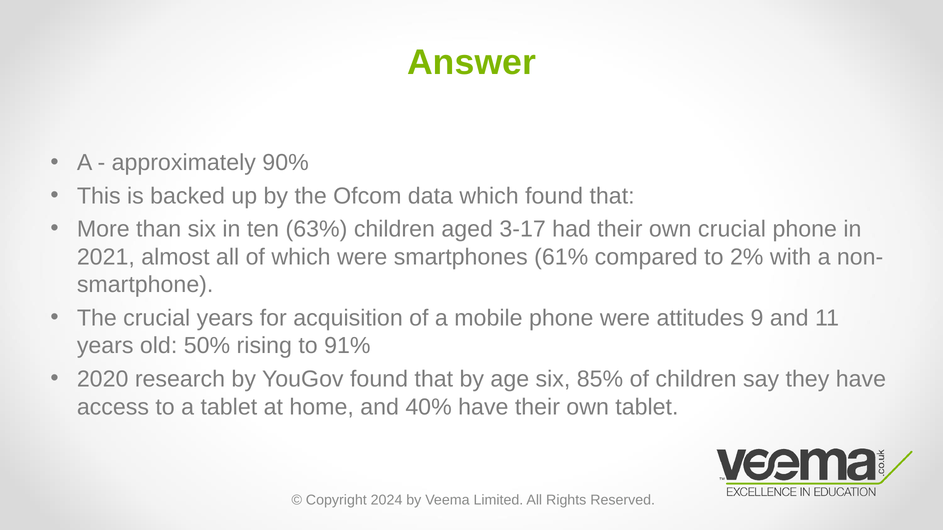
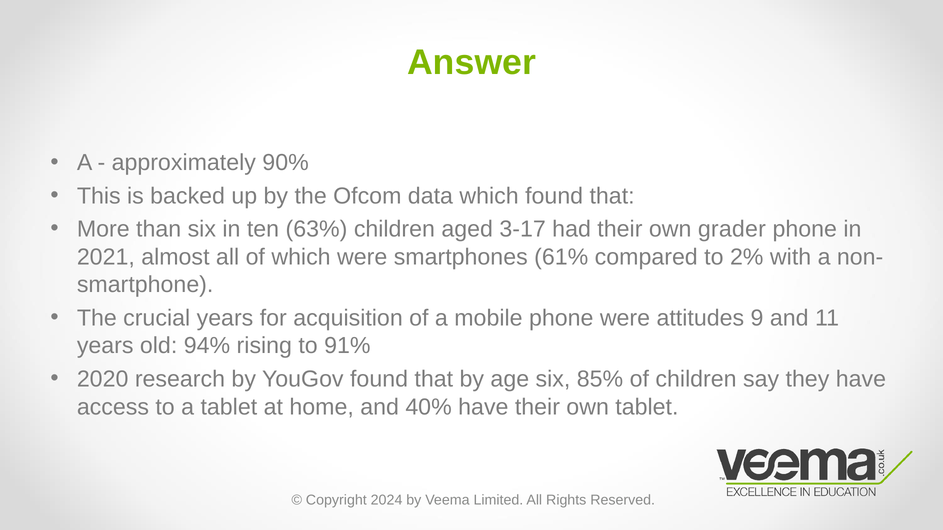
own crucial: crucial -> grader (732, 229)
50%: 50% -> 94% (207, 346)
